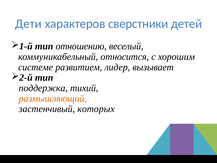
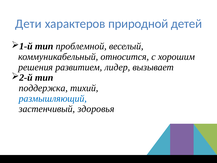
сверстники: сверстники -> природной (138, 24)
отношению: отношению -> проблемной (81, 46)
системе: системе -> решения (36, 67)
размышляющий colour: orange -> blue (53, 98)
которых: которых -> здоровья (96, 109)
